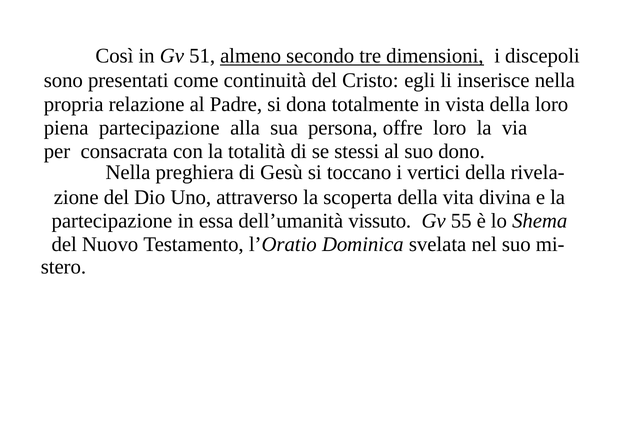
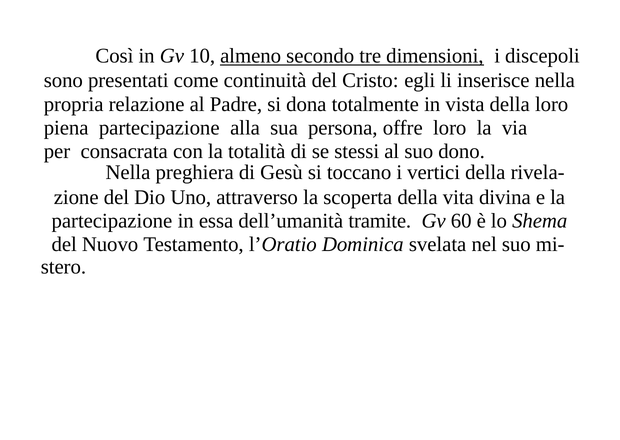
51: 51 -> 10 (202, 56)
vissuto: vissuto -> tramite (380, 221)
55: 55 -> 60 (461, 221)
